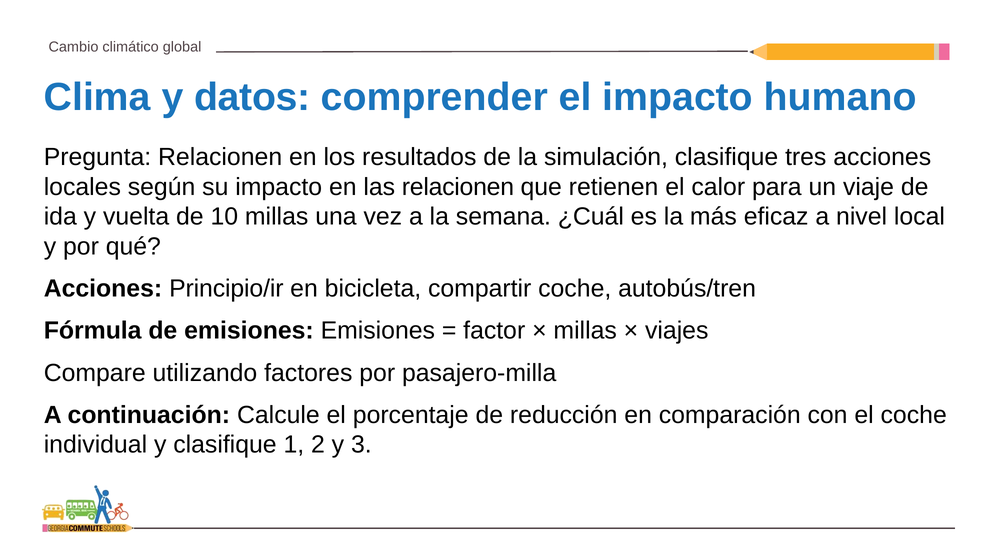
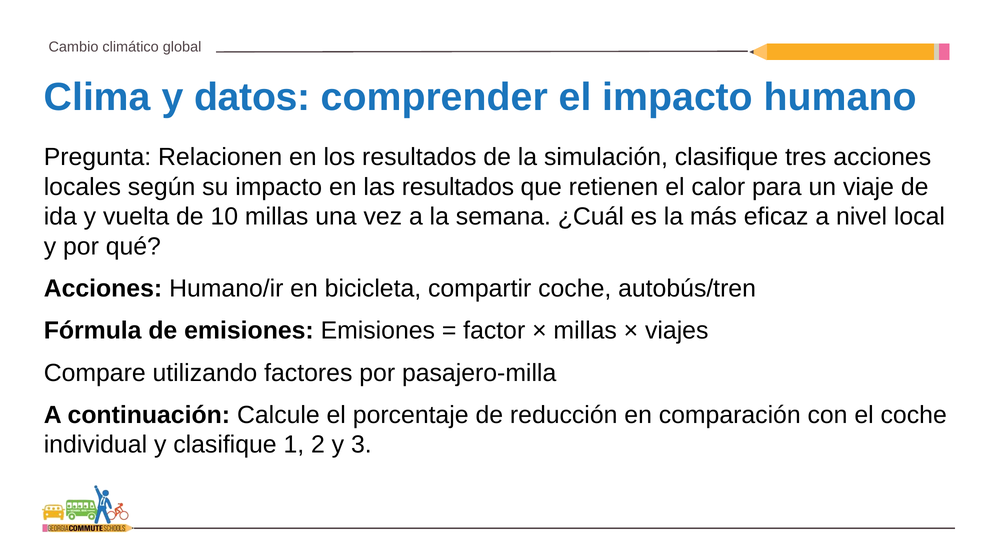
las relacionen: relacionen -> resultados (458, 187)
Principio/ir: Principio/ir -> Humano/ir (226, 289)
